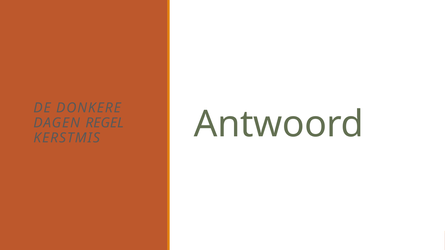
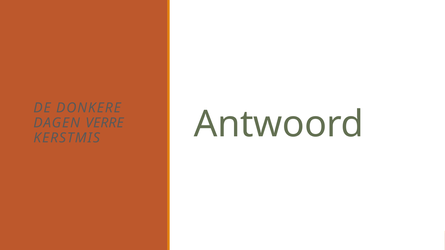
REGEL: REGEL -> VERRE (105, 123)
